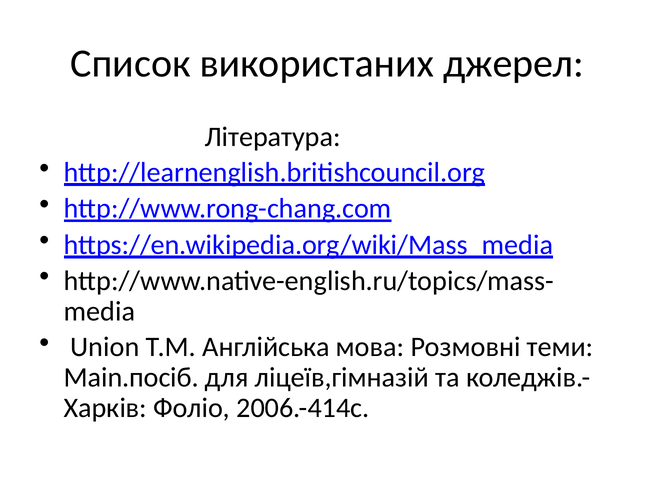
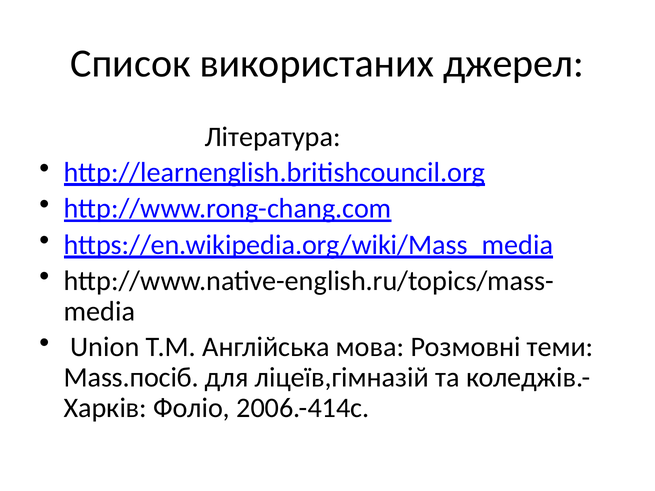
Main.посіб: Main.посіб -> Mass.посіб (131, 378)
